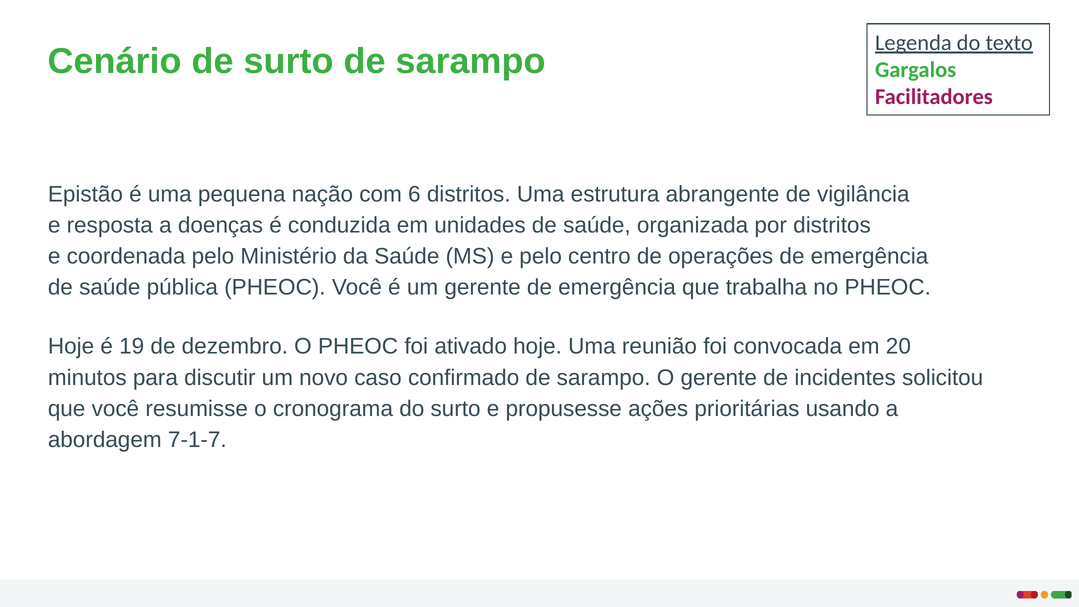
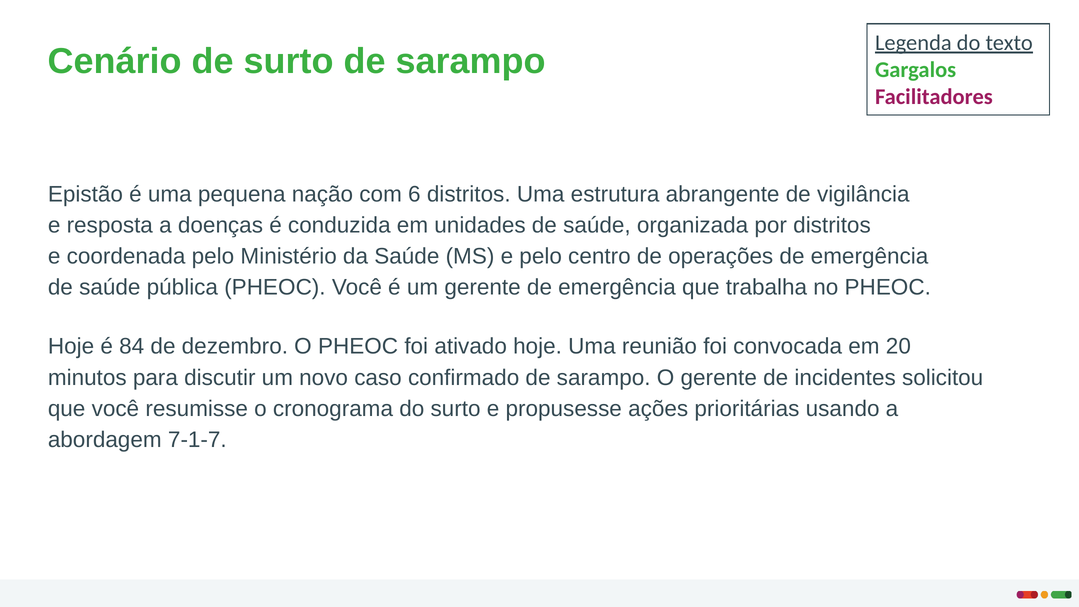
19: 19 -> 84 (132, 347)
